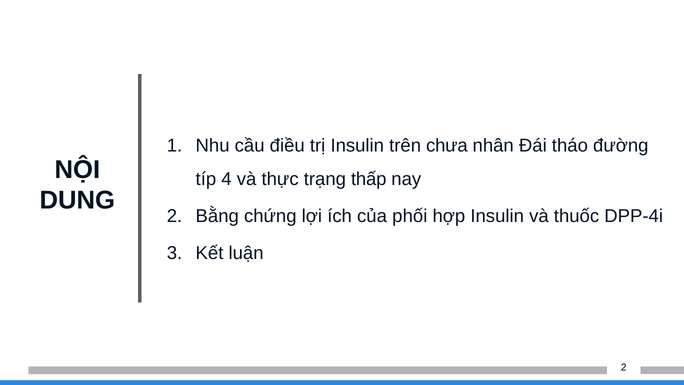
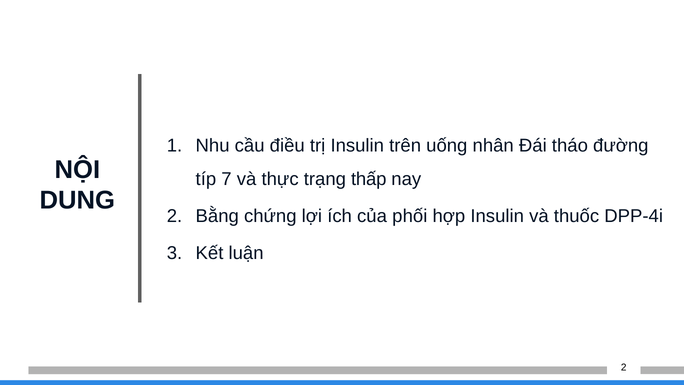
chưa: chưa -> uống (447, 145)
4: 4 -> 7 (226, 179)
